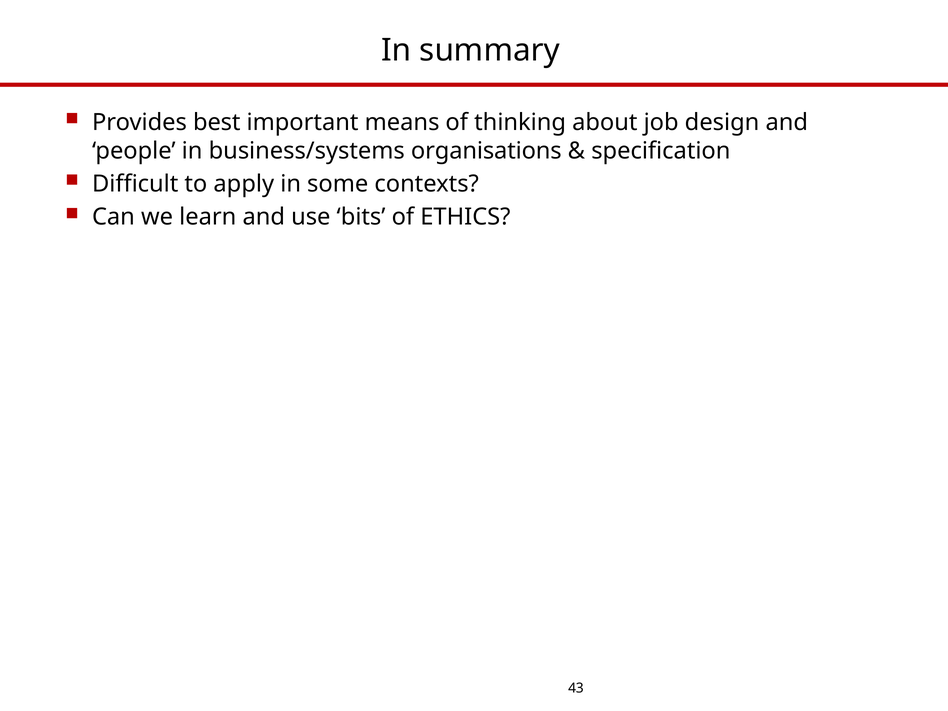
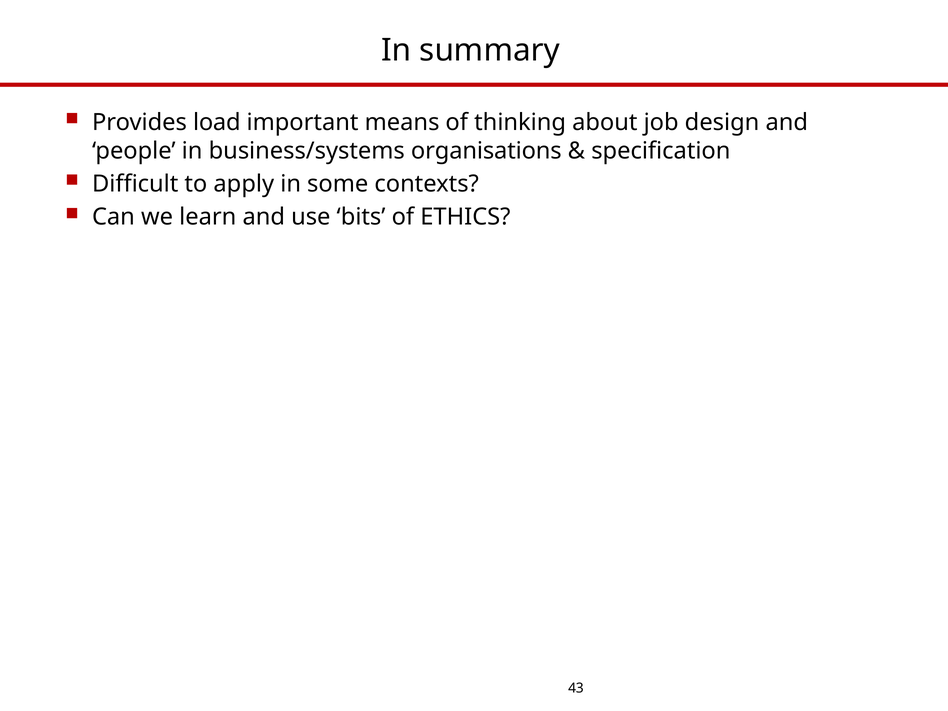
best: best -> load (217, 122)
